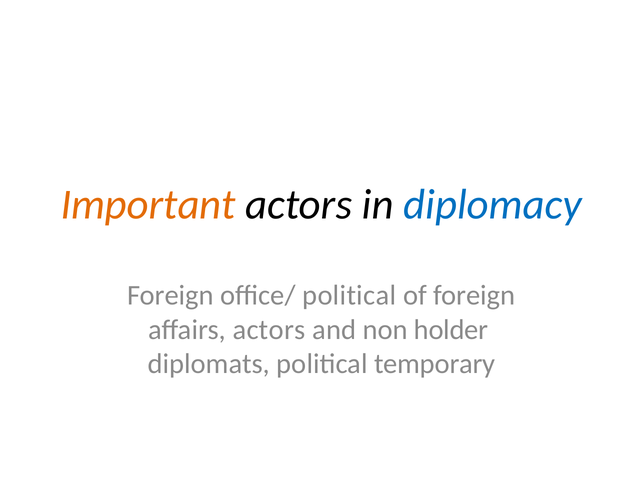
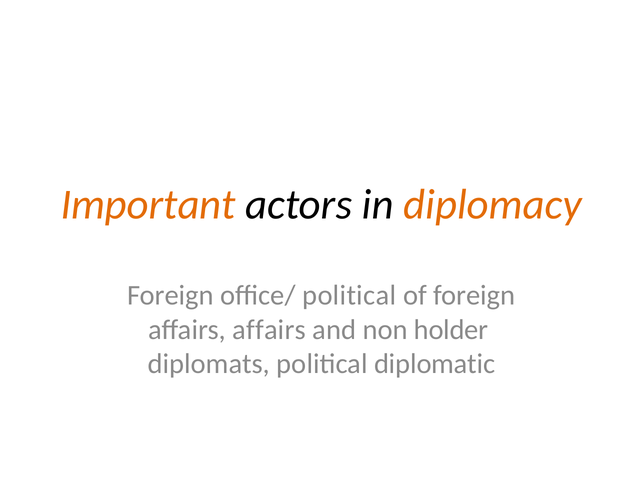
diplomacy colour: blue -> orange (493, 204)
affairs actors: actors -> affairs (269, 330)
temporary: temporary -> diplomatic (435, 364)
